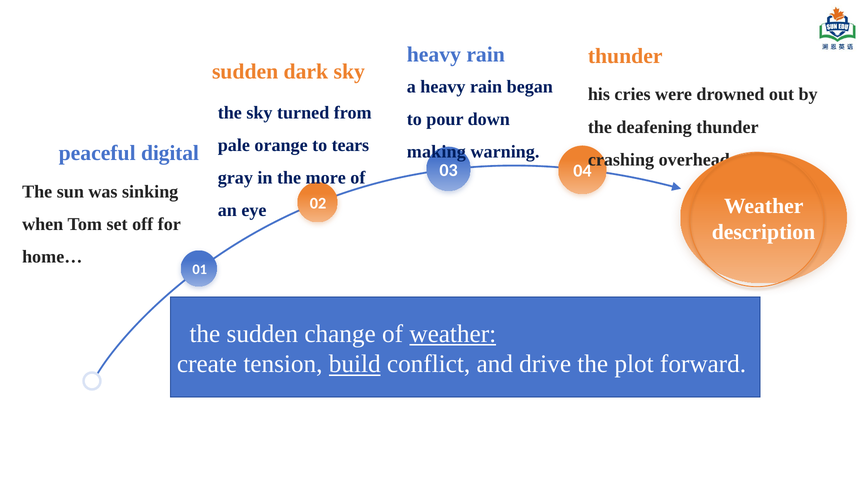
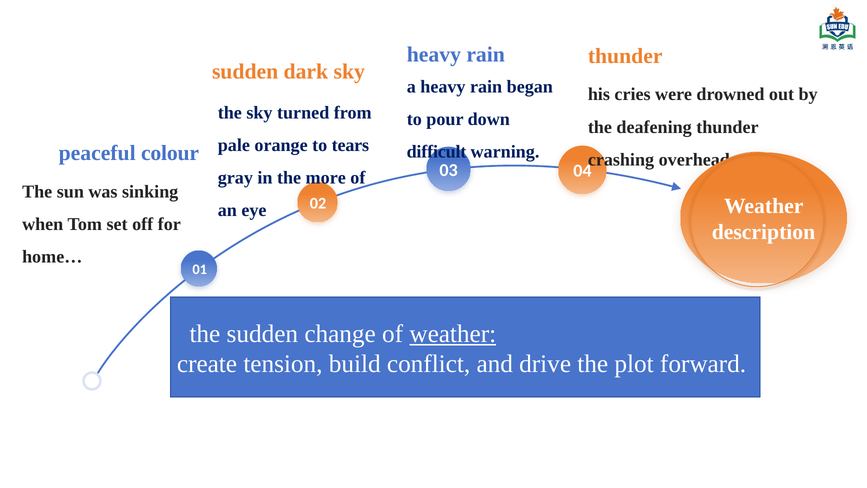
digital: digital -> colour (170, 153)
making: making -> difficult (436, 152)
build underline: present -> none (355, 364)
